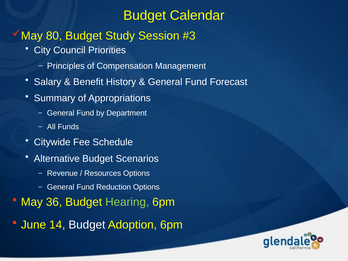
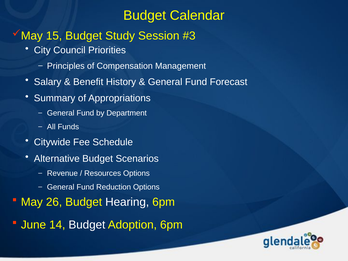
80: 80 -> 15 (54, 36)
36: 36 -> 26 (54, 202)
Hearing colour: light green -> white (127, 202)
